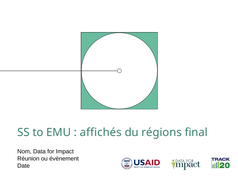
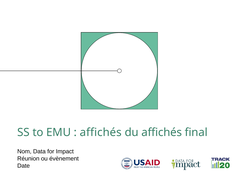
du régions: régions -> affichés (162, 132)
